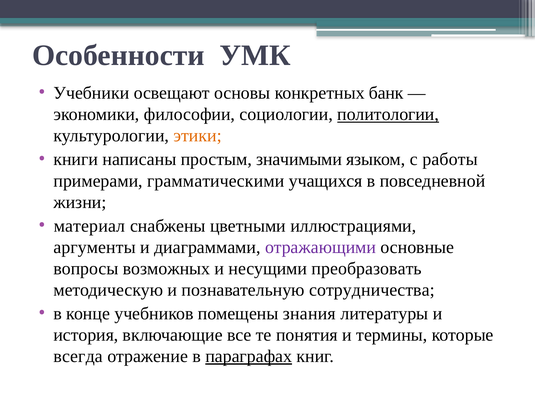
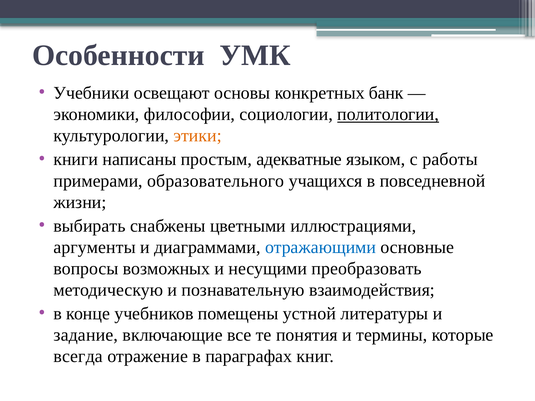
значимыми: значимыми -> адекватные (299, 159)
грамматическими: грамматическими -> образовательного (216, 181)
материал: материал -> выбирать (89, 226)
отражающими colour: purple -> blue (321, 247)
сотрудничества: сотрудничества -> взаимодействия (372, 290)
знания: знания -> устной (309, 314)
история: история -> задание (86, 335)
параграфах underline: present -> none (249, 357)
